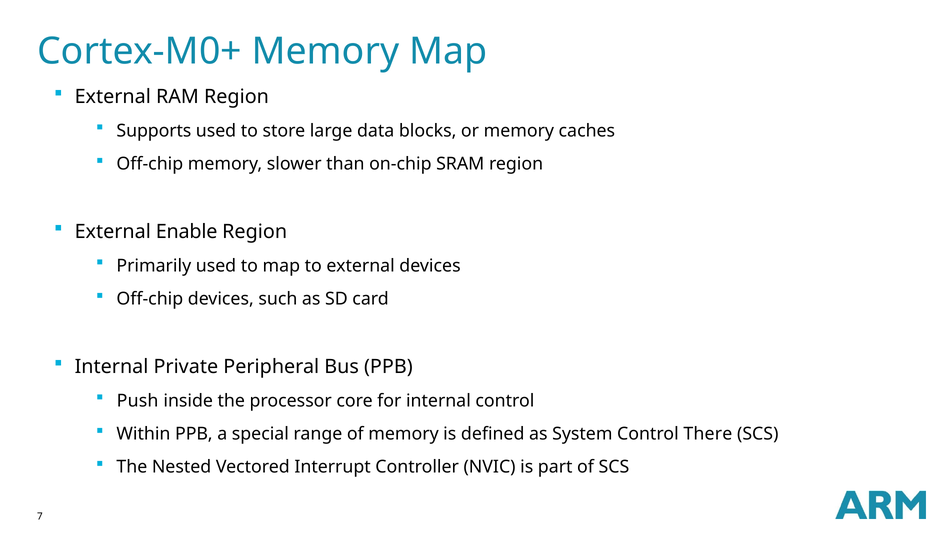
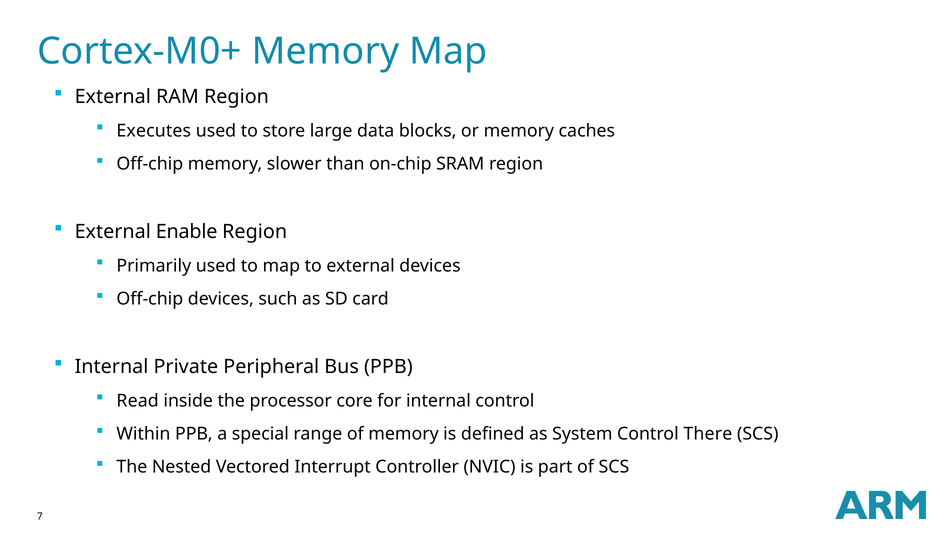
Supports: Supports -> Executes (154, 131)
Push: Push -> Read (138, 401)
